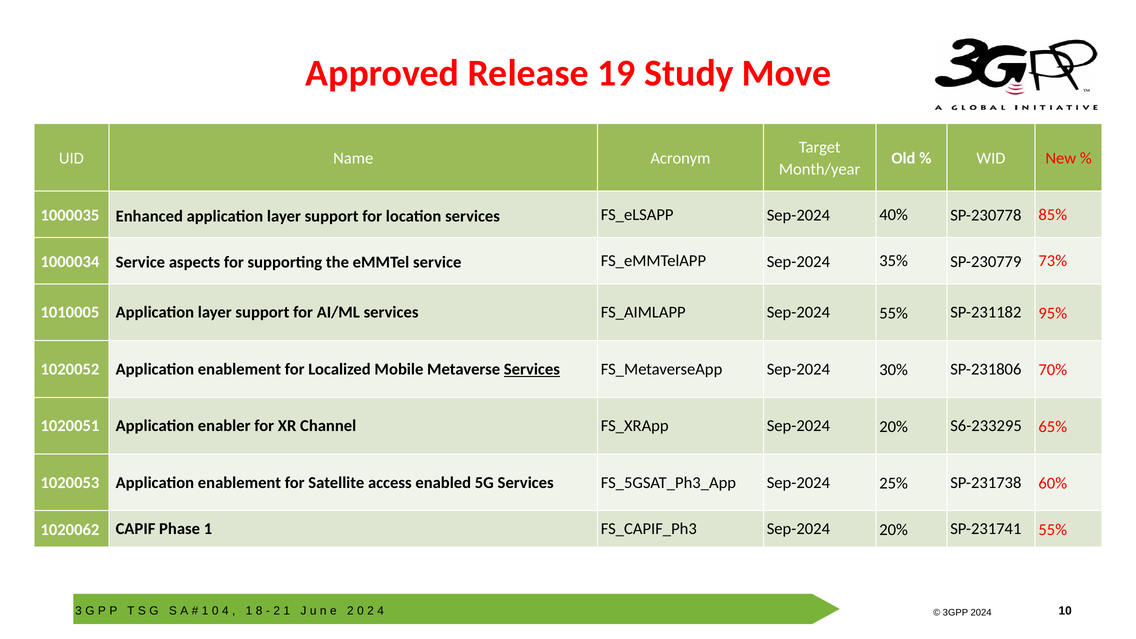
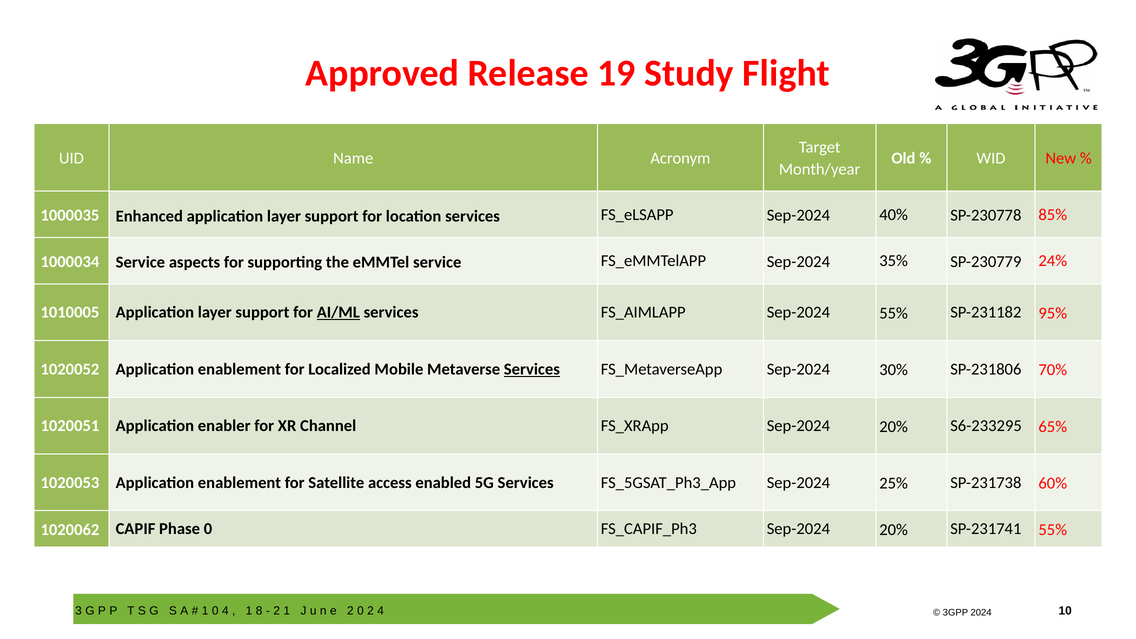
Move: Move -> Flight (786, 73)
73%: 73% -> 24% (1053, 261)
AI/ML underline: none -> present (338, 313)
Phase 1: 1 -> 0 (208, 529)
